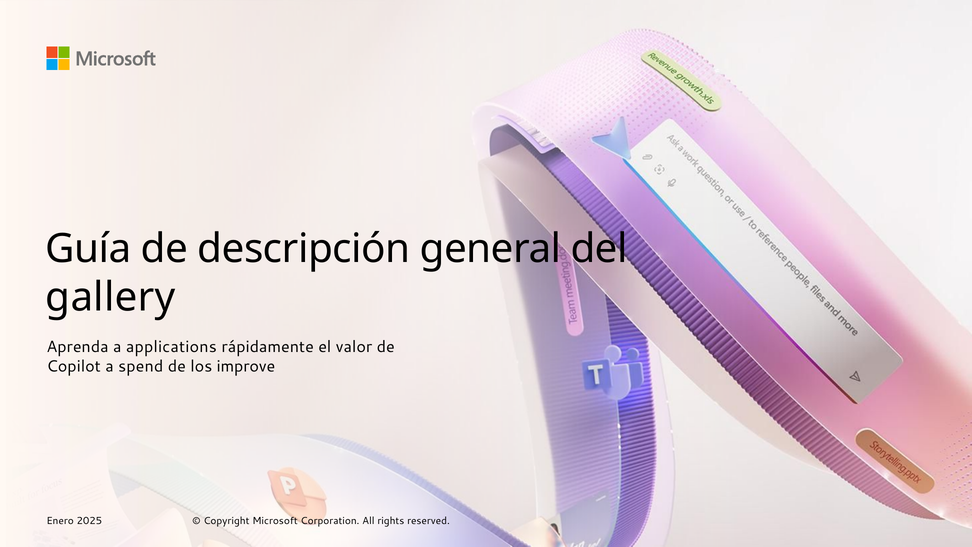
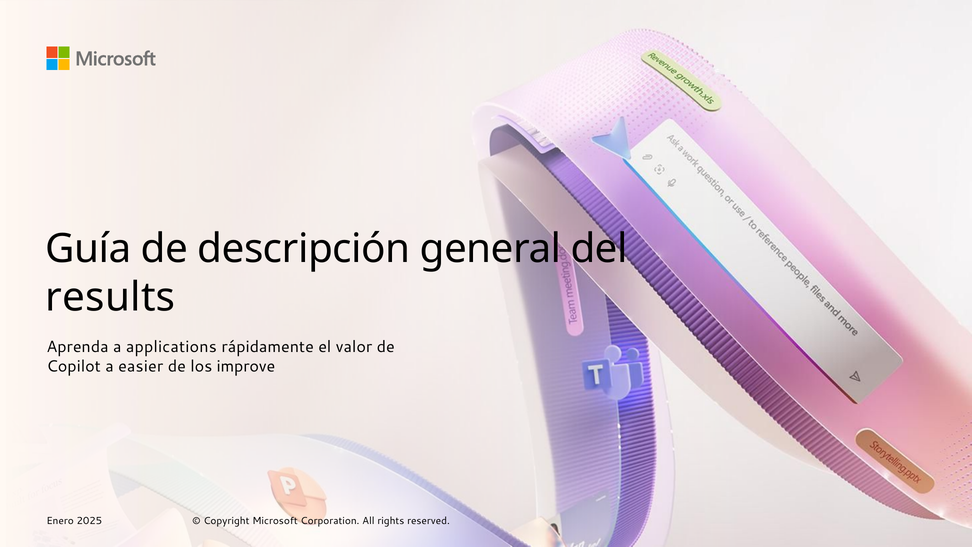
gallery: gallery -> results (110, 297)
spend: spend -> easier (141, 366)
